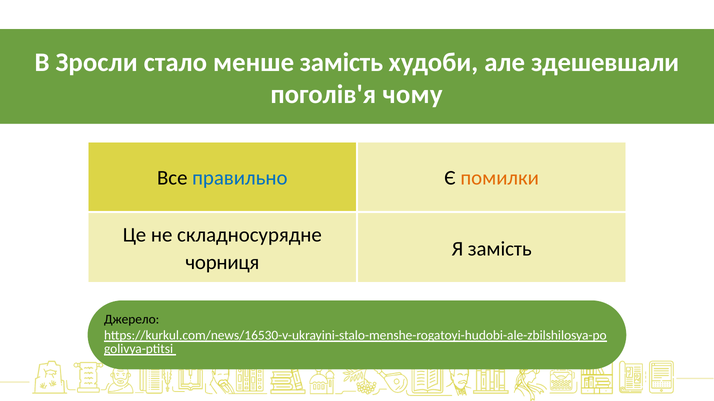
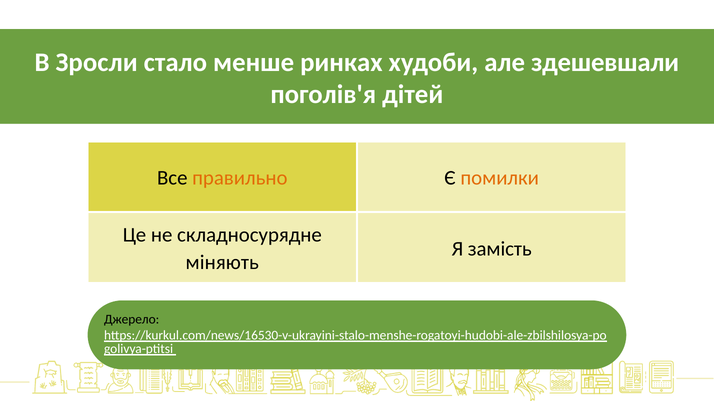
менше замість: замість -> ринках (341, 62)
чому: чому -> дітей (413, 95)
правильно colour: blue -> orange (240, 178)
чорниця: чорниця -> міняють (222, 263)
